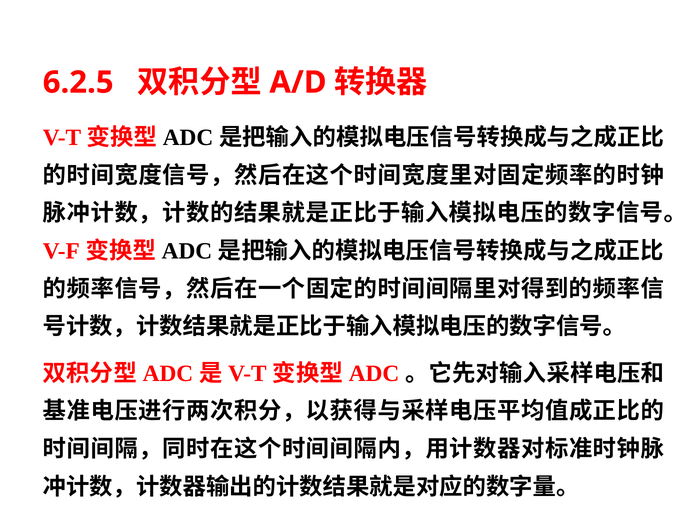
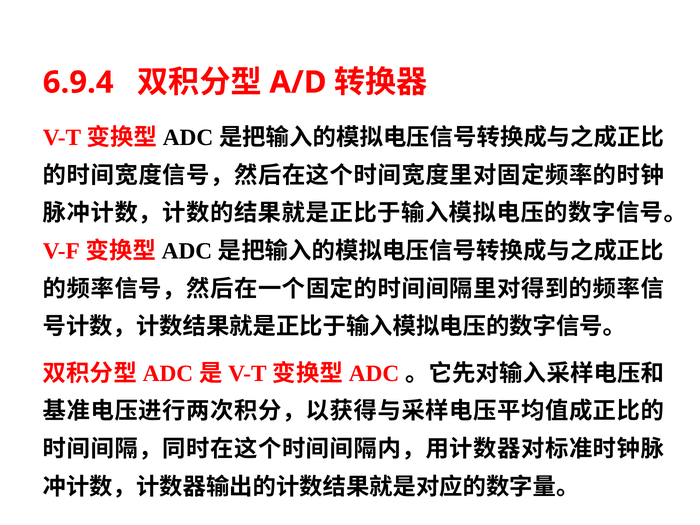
6.2.5: 6.2.5 -> 6.9.4 (78, 82)
